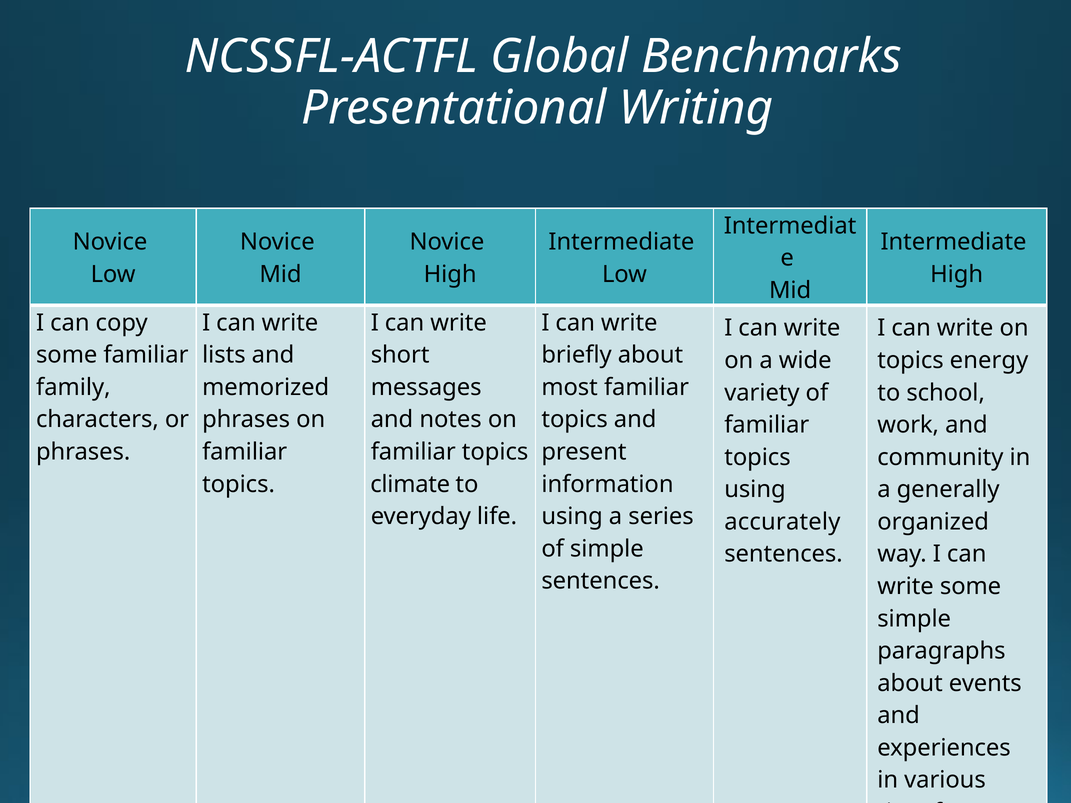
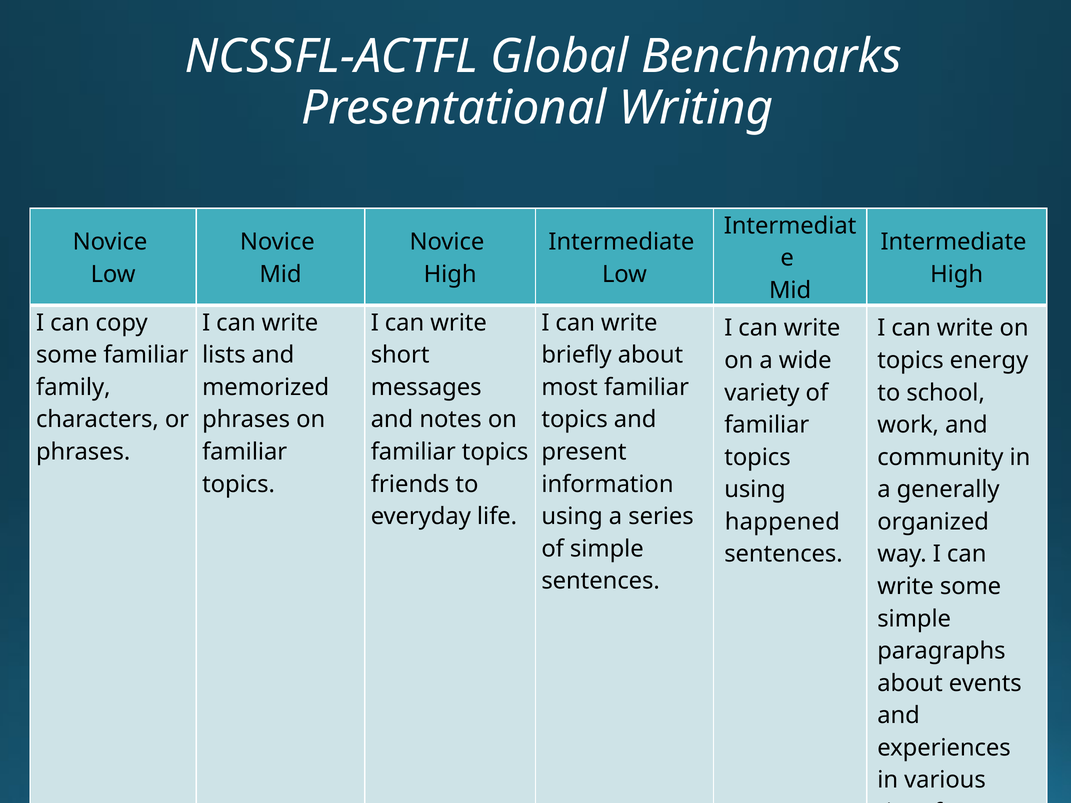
climate: climate -> friends (410, 484)
accurately: accurately -> happened (782, 522)
